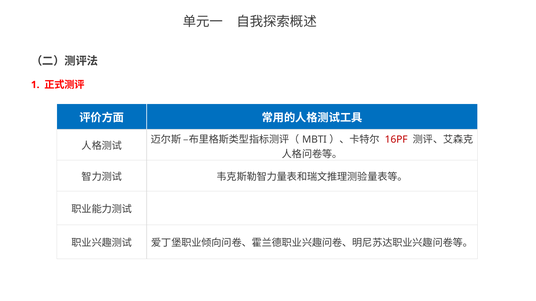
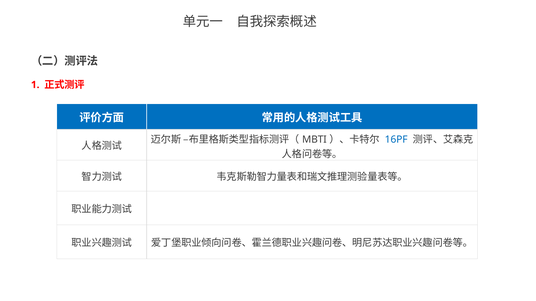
16PF colour: red -> blue (396, 140)
